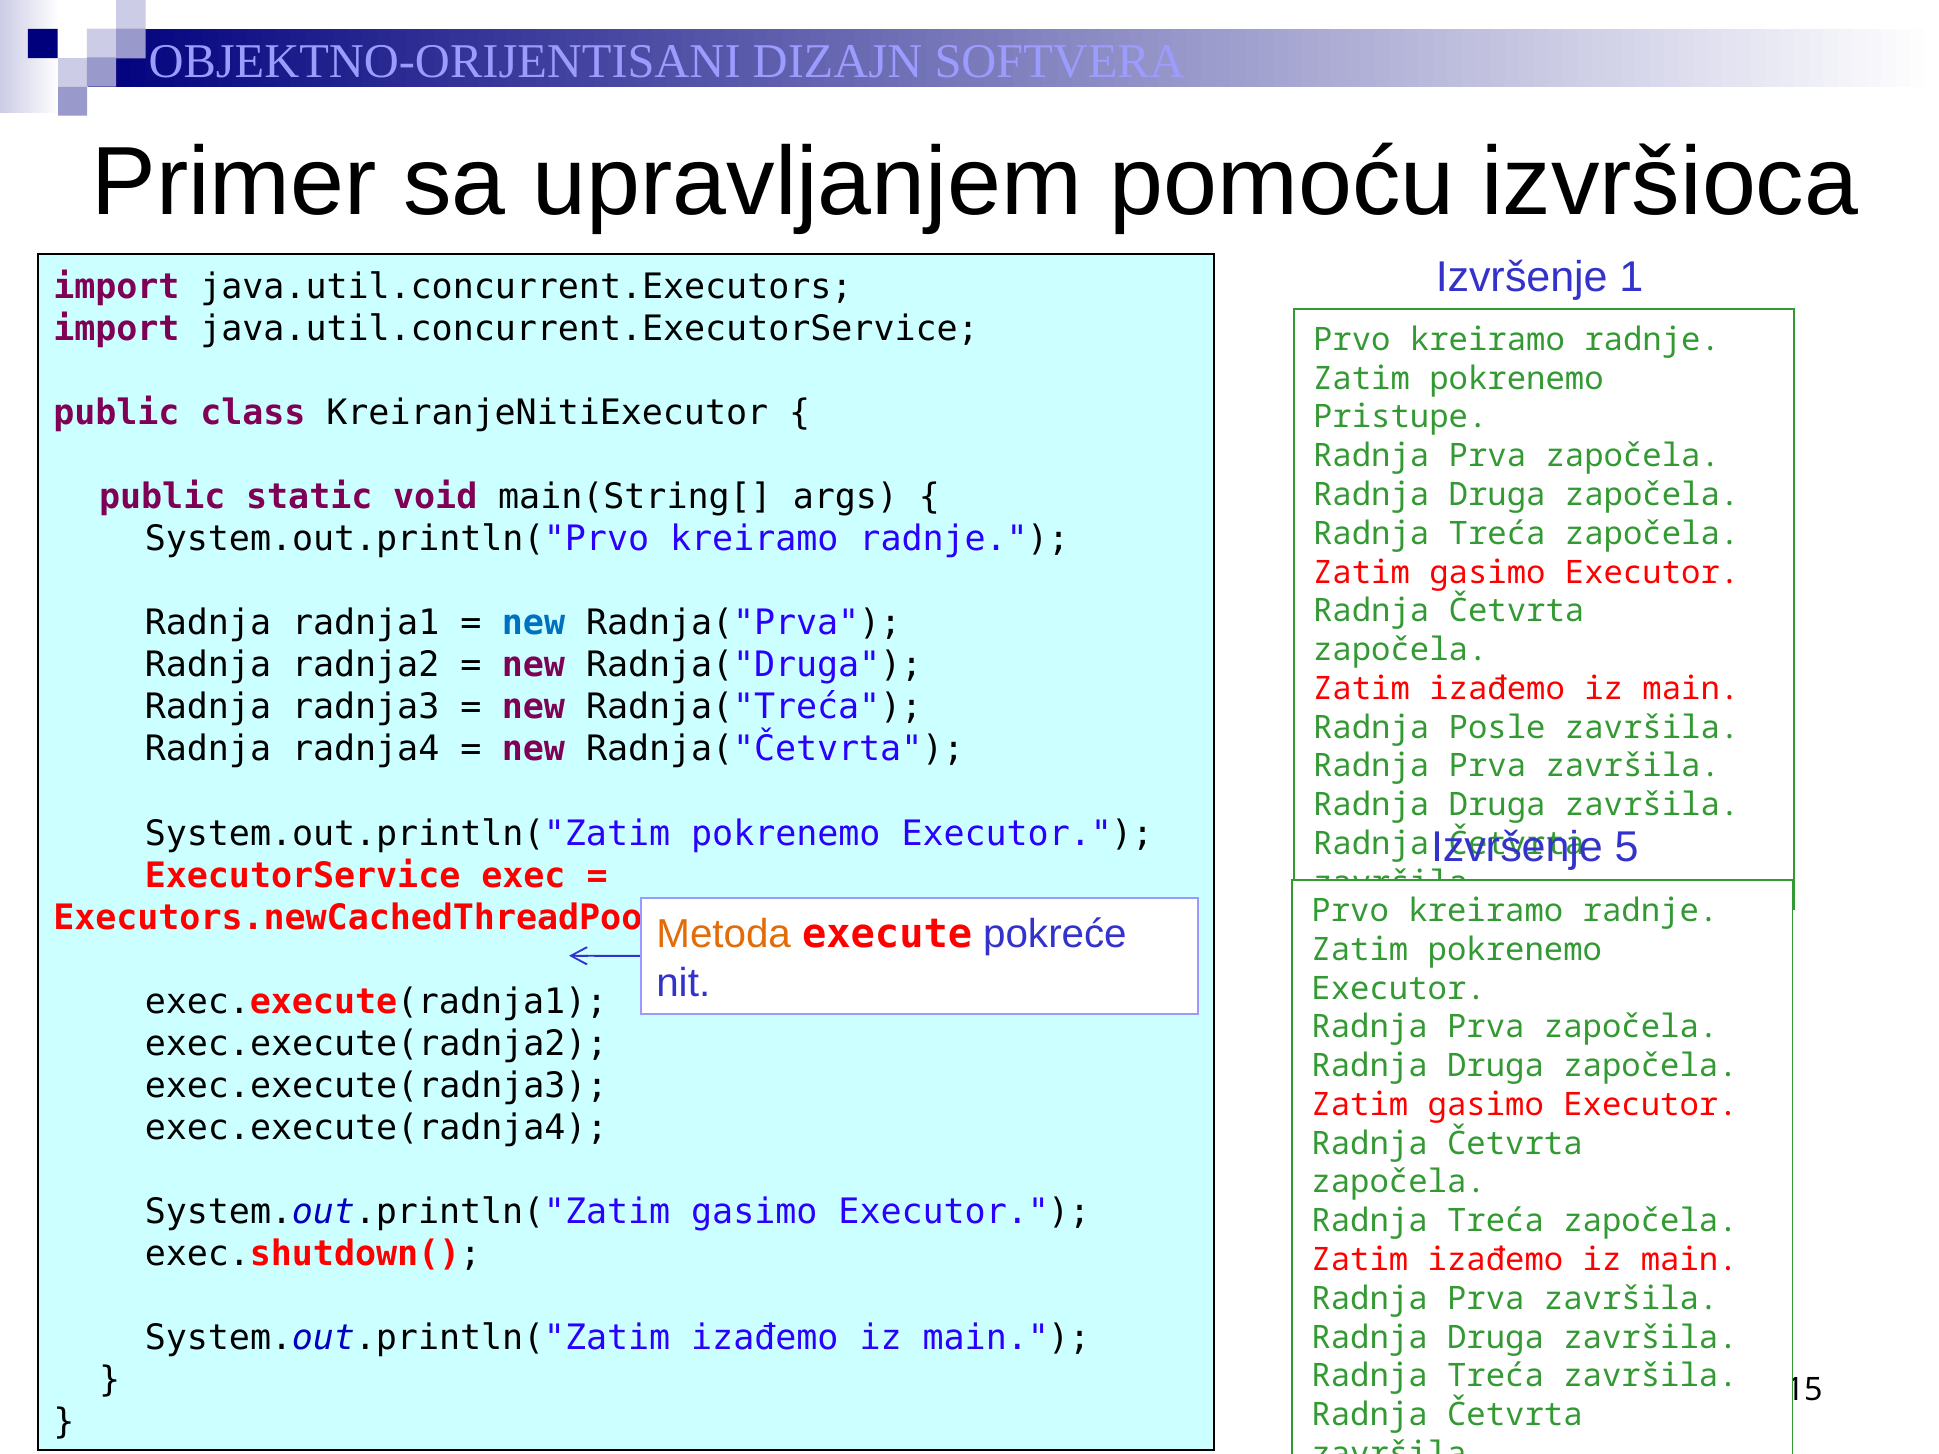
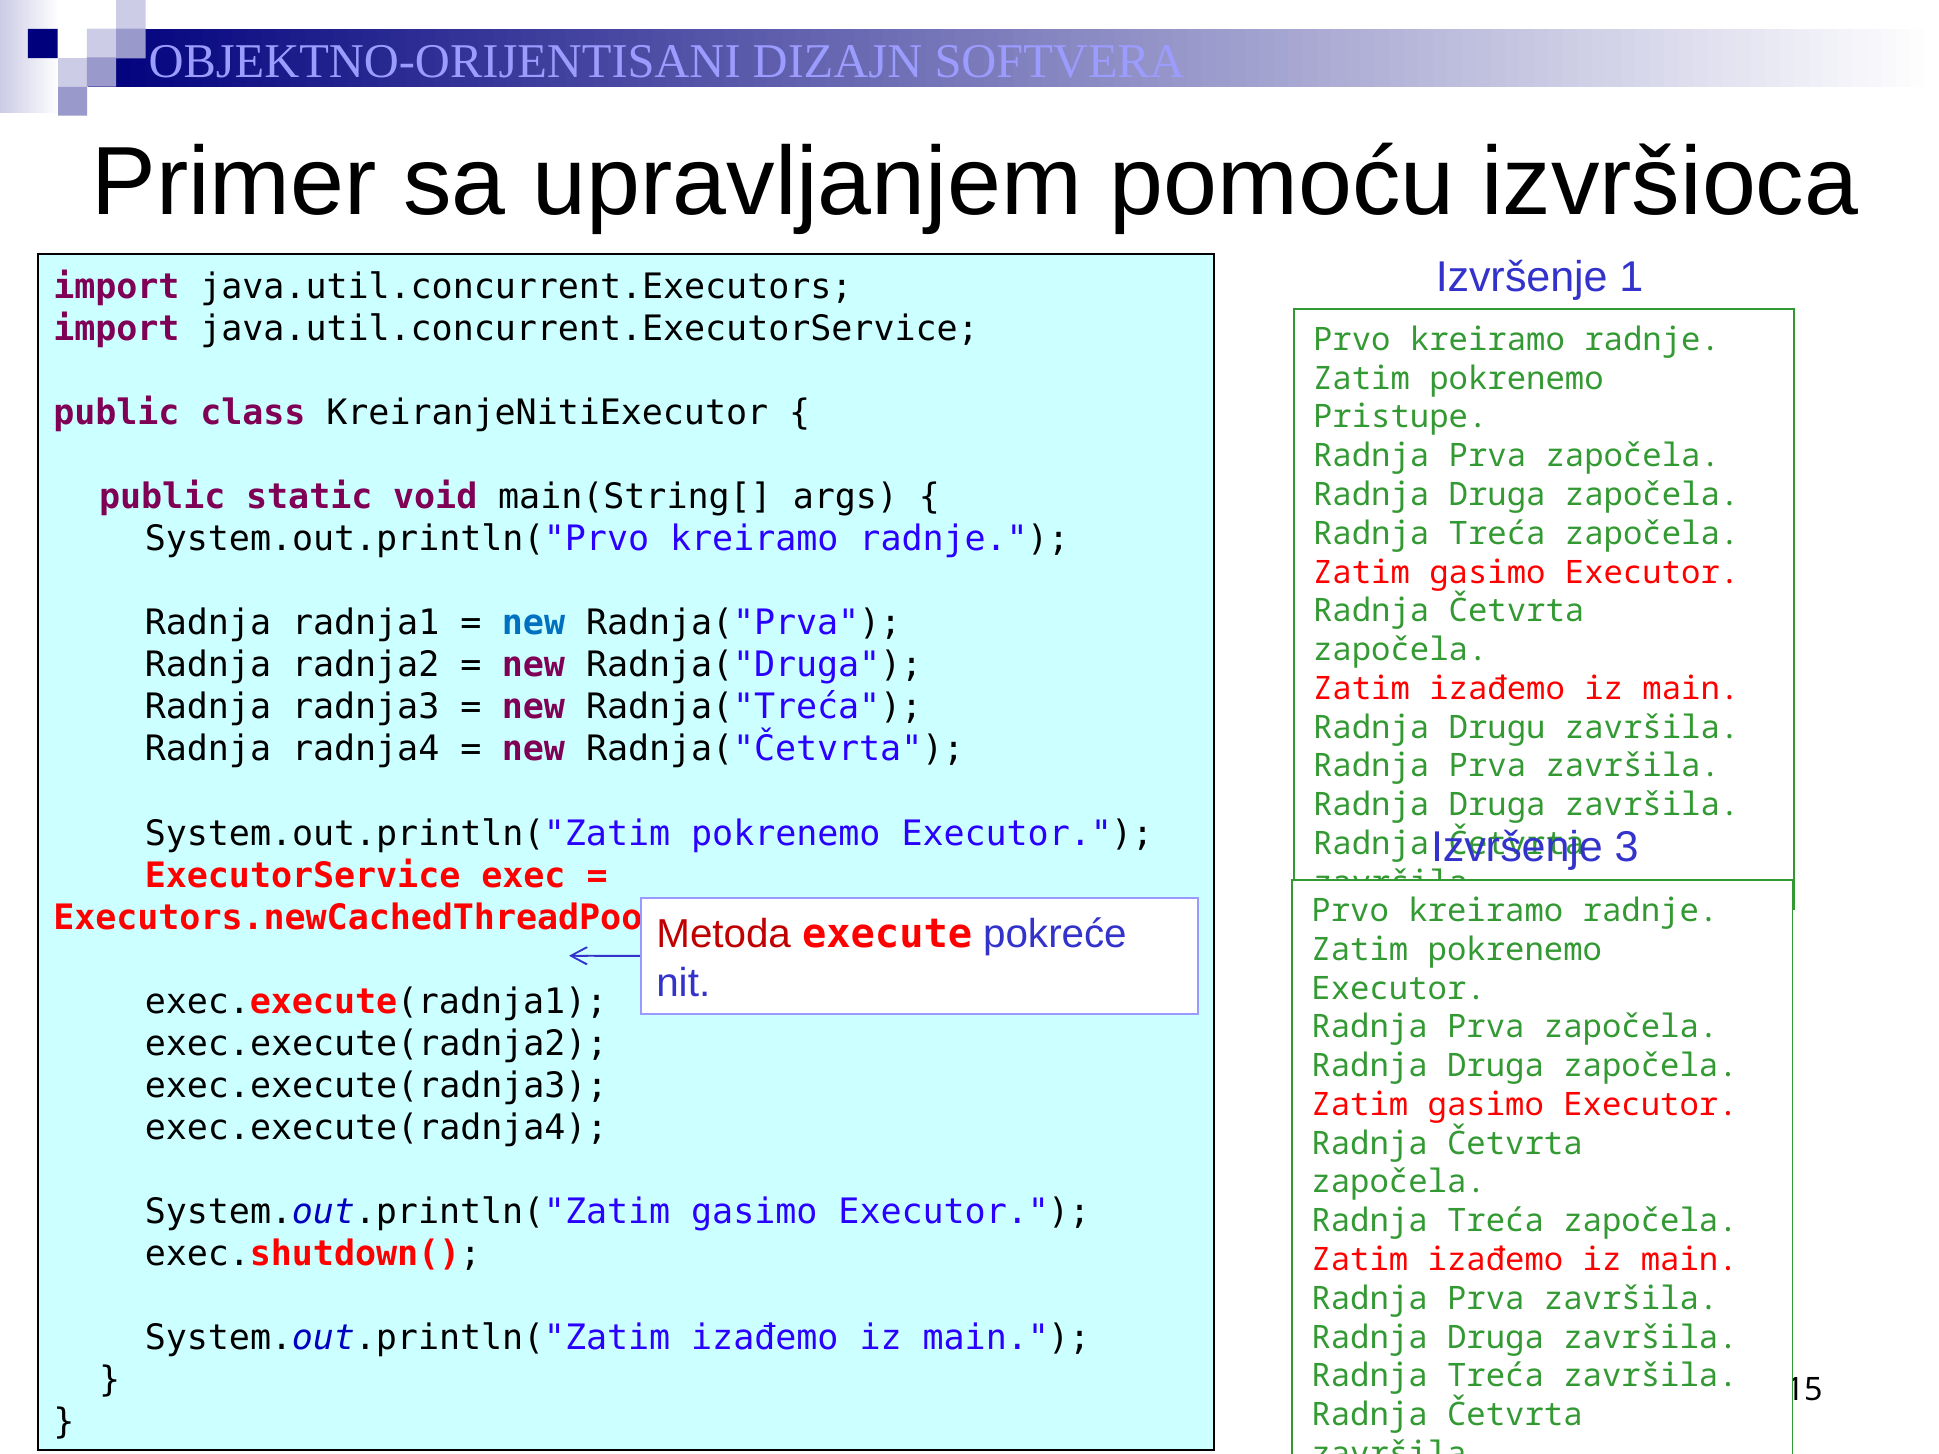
Posle: Posle -> Drugu (1497, 728)
5: 5 -> 3 (1627, 847)
Metoda colour: orange -> red (724, 935)
